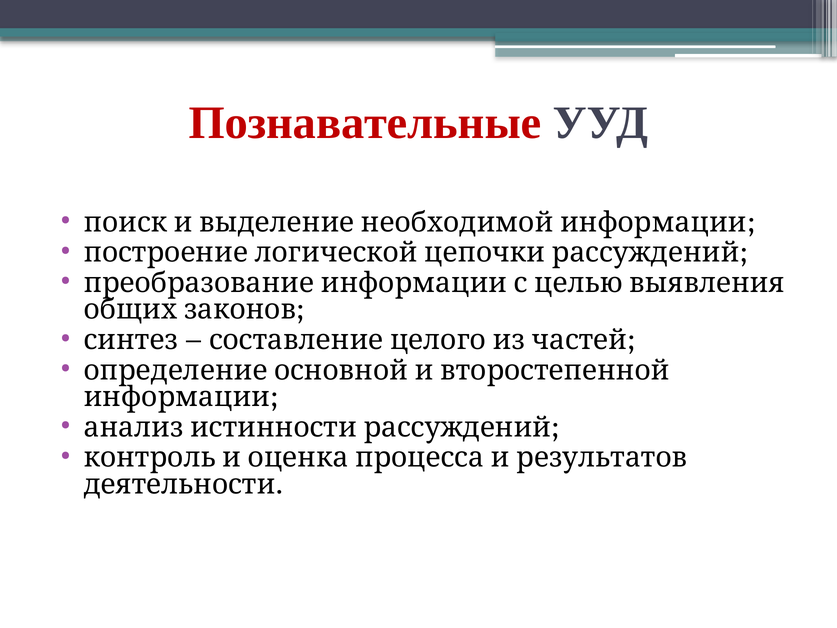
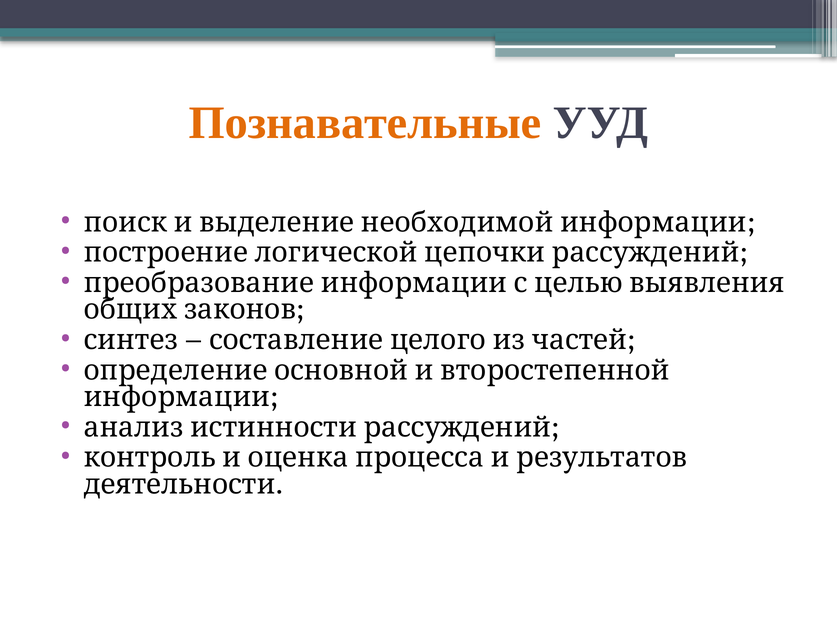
Познавательные colour: red -> orange (365, 123)
